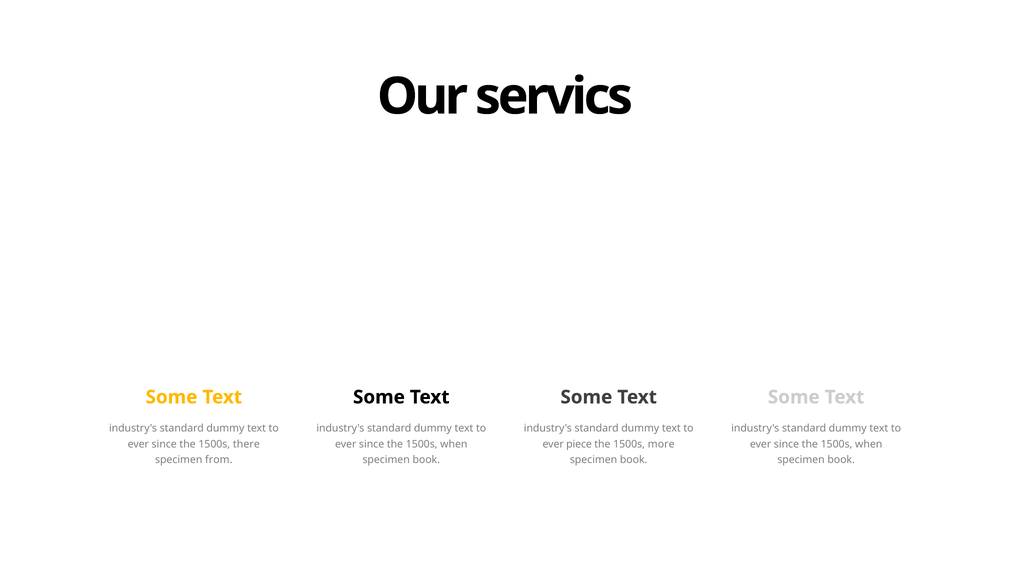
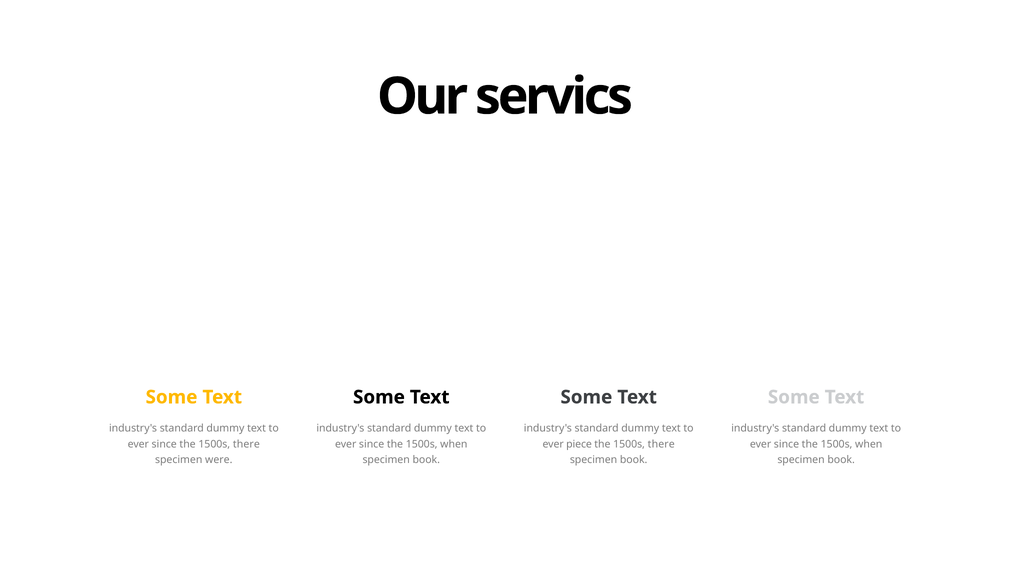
more: more -> there (661, 444)
from: from -> were (219, 460)
